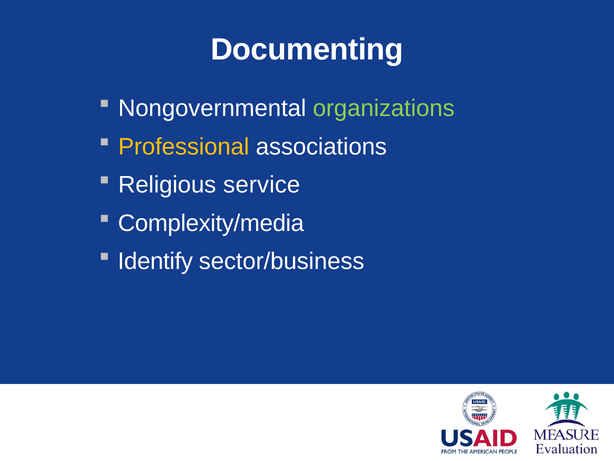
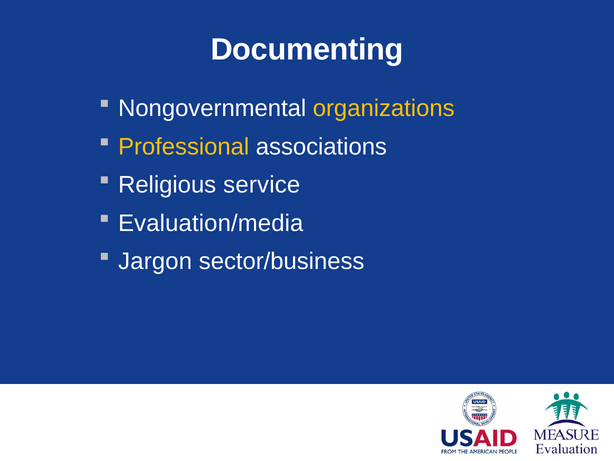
organizations colour: light green -> yellow (384, 108)
Complexity/media: Complexity/media -> Evaluation/media (211, 223)
Identify: Identify -> Jargon (155, 261)
